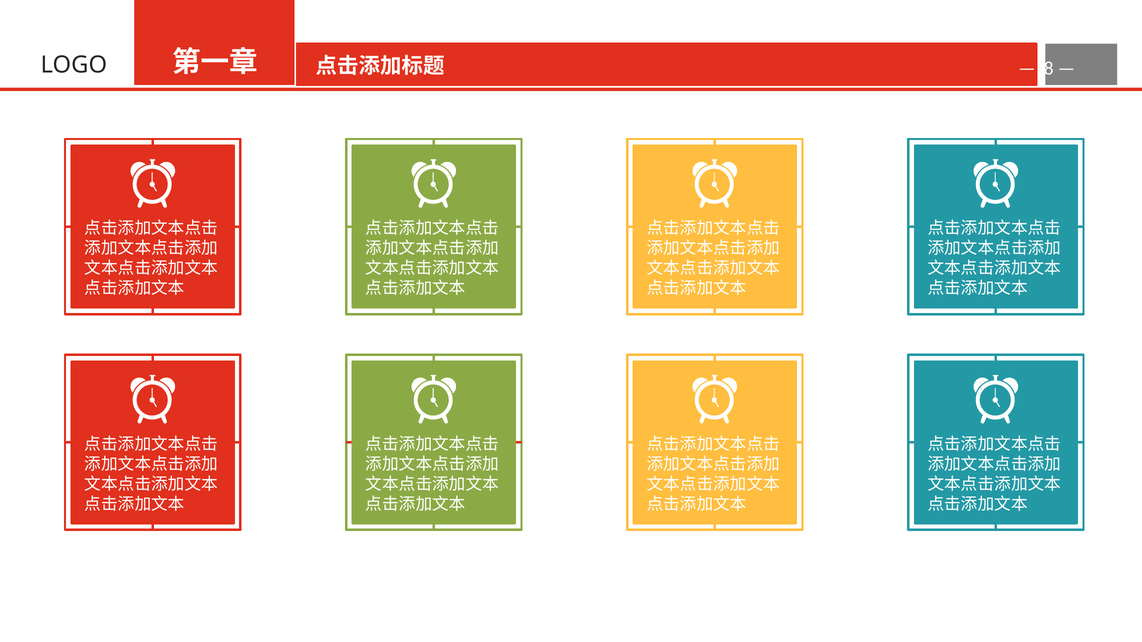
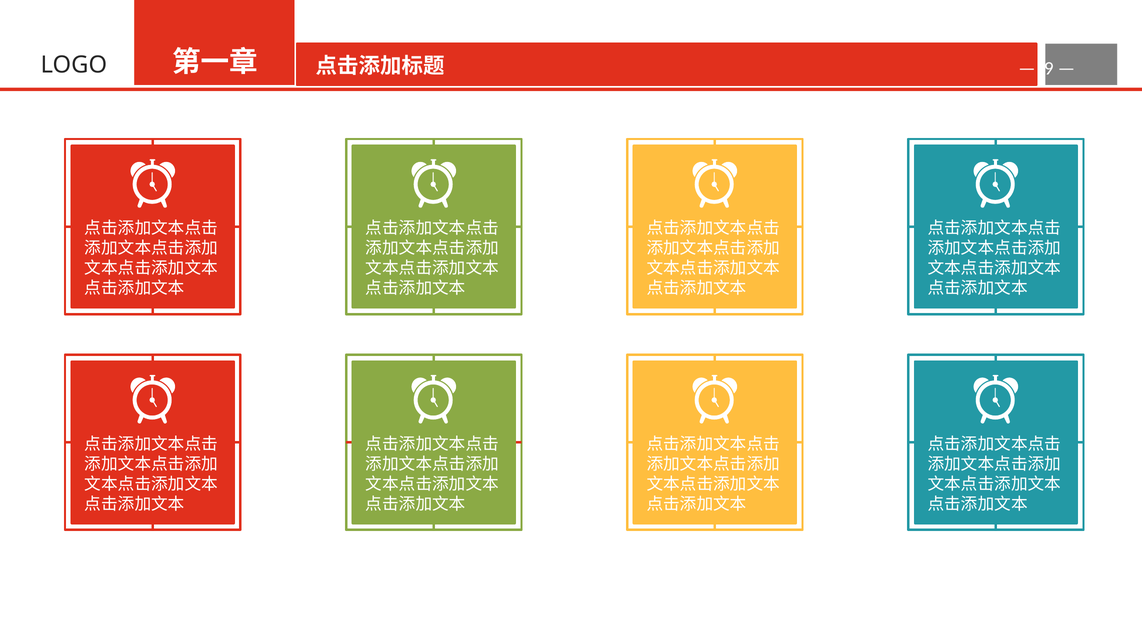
8: 8 -> 9 (1049, 68)
